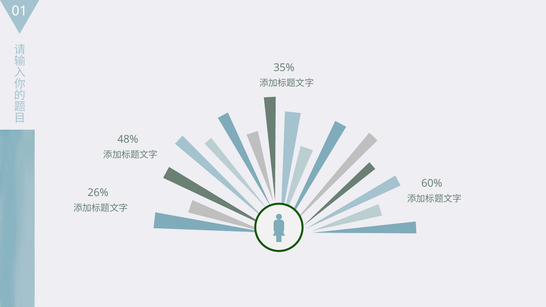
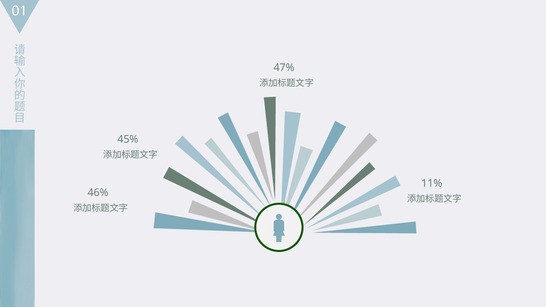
35%: 35% -> 47% (284, 68)
48%: 48% -> 45% (128, 139)
60%: 60% -> 11% (432, 183)
26%: 26% -> 46% (98, 193)
